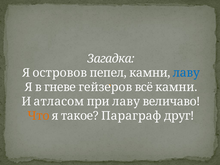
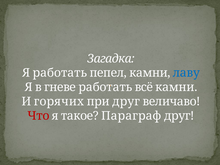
Я островов: островов -> работать (60, 73)
гневе гейзеров: гейзеров -> работать (105, 87)
атласом: атласом -> горячих (59, 101)
при лаву: лаву -> друг (126, 101)
Что colour: orange -> red (38, 116)
